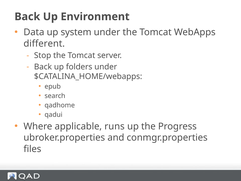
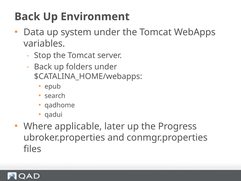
different: different -> variables (44, 43)
runs: runs -> later (115, 126)
